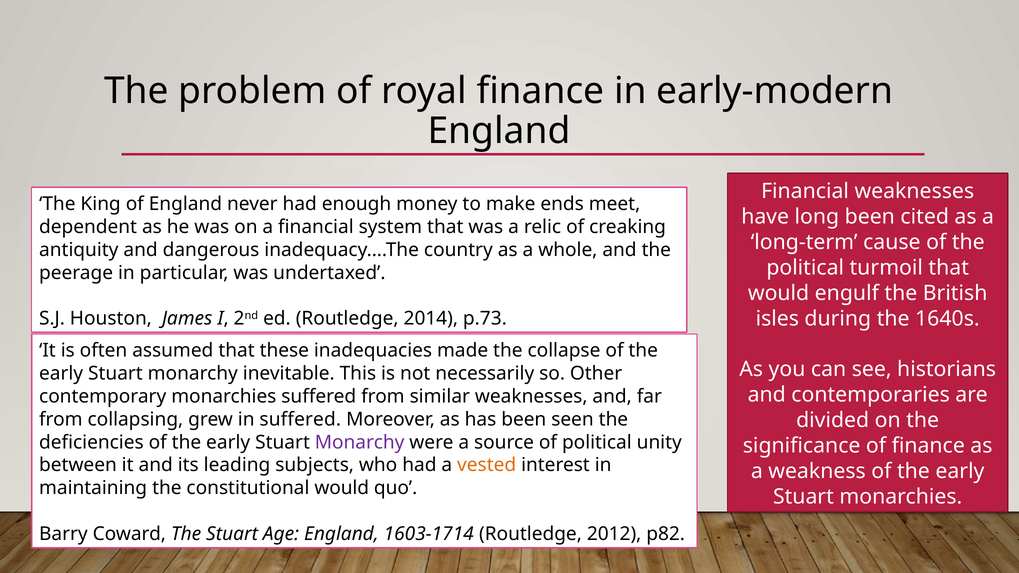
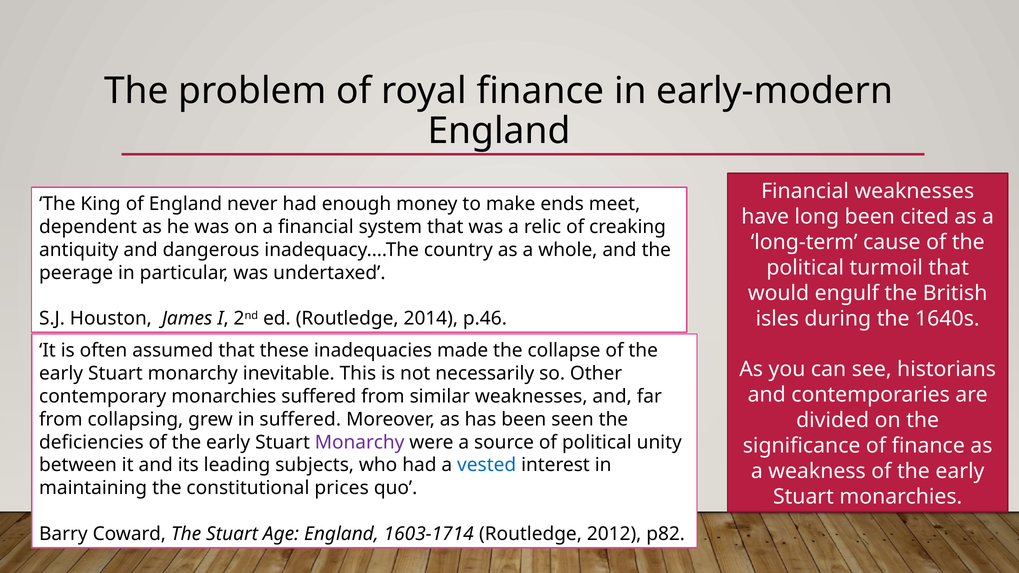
p.73: p.73 -> p.46 (485, 319)
vested colour: orange -> blue (487, 465)
constitutional would: would -> prices (342, 488)
